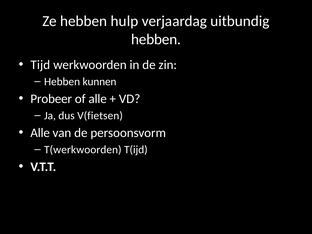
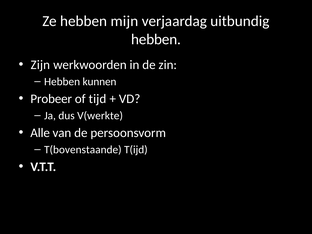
hulp: hulp -> mijn (124, 21)
Tijd: Tijd -> Zijn (40, 65)
of alle: alle -> tijd (97, 99)
V(fietsen: V(fietsen -> V(werkte (100, 116)
T(werkwoorden: T(werkwoorden -> T(bovenstaande (83, 150)
